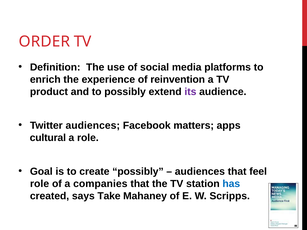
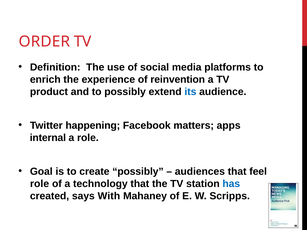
its colour: purple -> blue (190, 92)
Twitter audiences: audiences -> happening (93, 126)
cultural: cultural -> internal (48, 138)
companies: companies -> technology (100, 184)
Take: Take -> With (109, 196)
